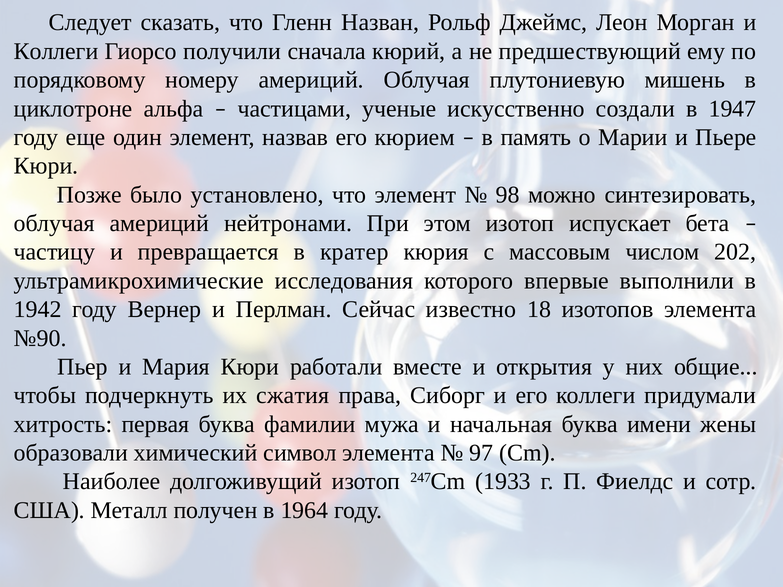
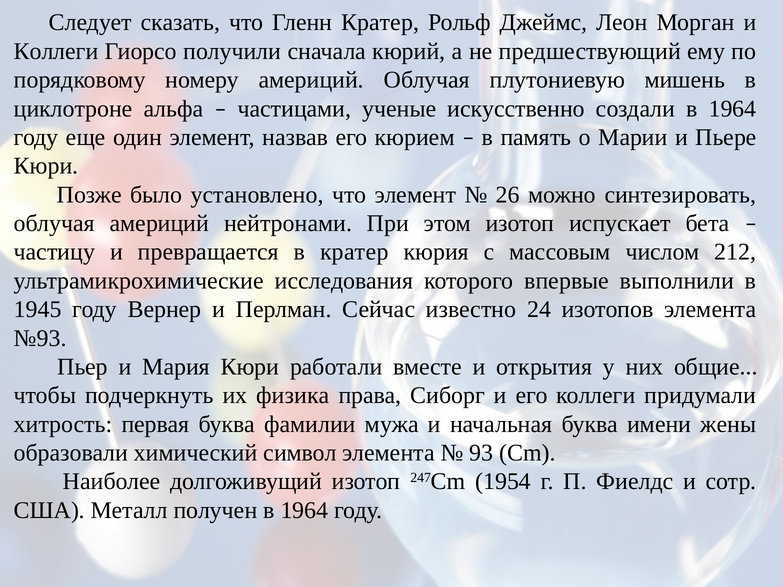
Гленн Назван: Назван -> Кратер (380, 23)
создали в 1947: 1947 -> 1964 (733, 109)
98: 98 -> 26 (508, 195)
202: 202 -> 212 (735, 252)
1942: 1942 -> 1945 (38, 310)
18: 18 -> 24 (539, 310)
№90: №90 -> №93 (40, 338)
сжатия: сжатия -> физика (293, 396)
97: 97 -> 93 (481, 453)
1933: 1933 -> 1954 (503, 482)
